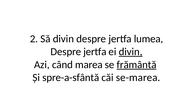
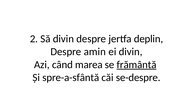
lumea: lumea -> deplin (149, 39)
jertfa: jertfa -> amin (95, 51)
divin underline: present -> none (131, 51)
se-marea: se-marea -> se-despre (138, 77)
